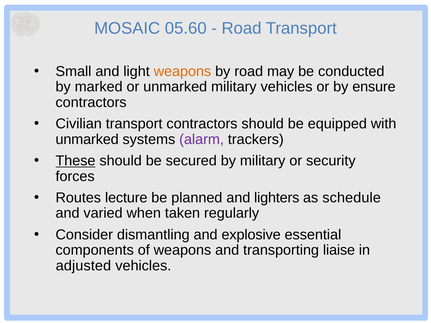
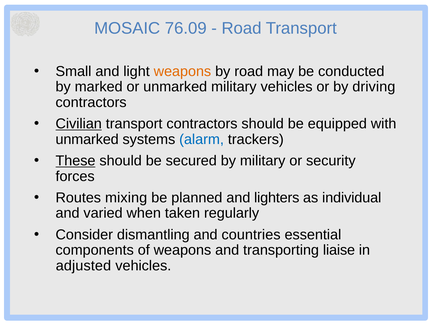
05.60: 05.60 -> 76.09 (186, 28)
ensure: ensure -> driving (374, 87)
Civilian underline: none -> present (79, 124)
alarm colour: purple -> blue (202, 139)
lecture: lecture -> mixing (126, 198)
schedule: schedule -> individual (352, 198)
explosive: explosive -> countries (251, 235)
